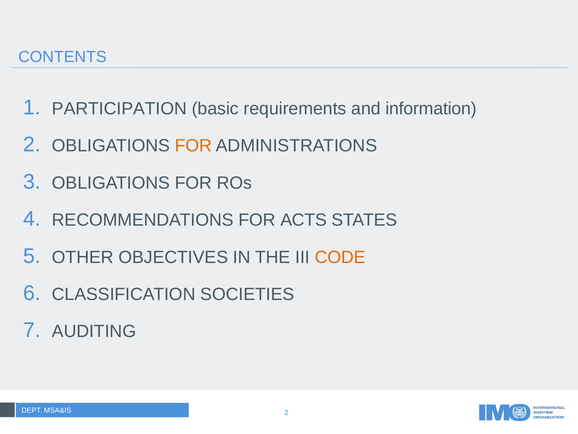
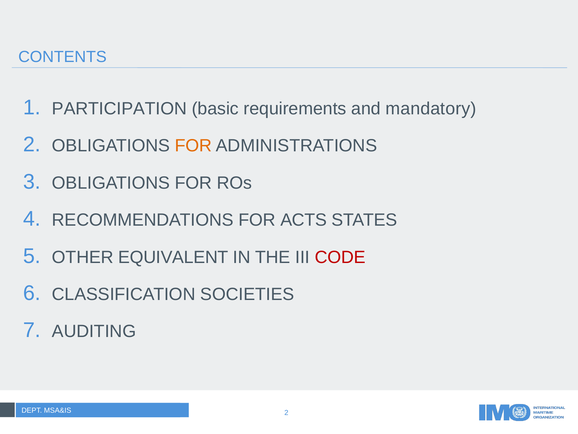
information: information -> mandatory (431, 109)
OBJECTIVES: OBJECTIVES -> EQUIVALENT (173, 257)
CODE colour: orange -> red (340, 257)
